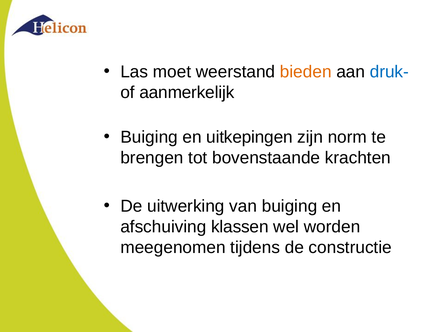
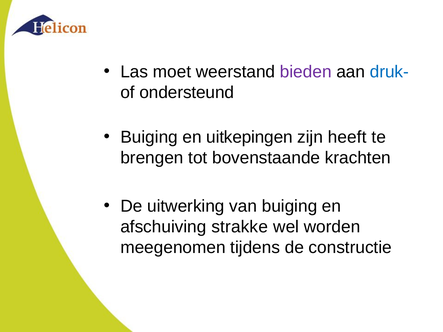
bieden colour: orange -> purple (306, 72)
aanmerkelijk: aanmerkelijk -> ondersteund (187, 92)
norm: norm -> heeft (347, 137)
klassen: klassen -> strakke (240, 227)
